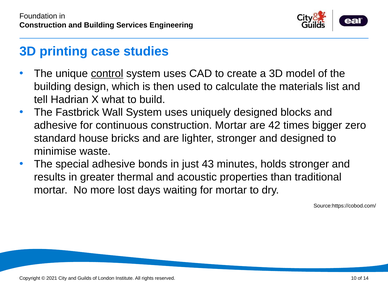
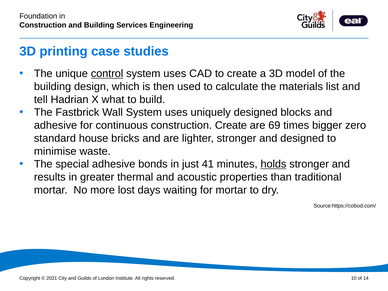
construction Mortar: Mortar -> Create (231, 125)
42: 42 -> 69 (274, 125)
43: 43 -> 41 (208, 164)
holds underline: none -> present (273, 164)
